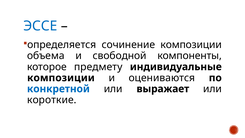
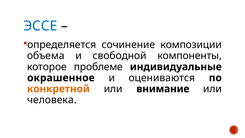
предмету: предмету -> проблеме (98, 67)
композиции: композиции -> окрашенное (61, 78)
конкретной colour: blue -> orange (58, 89)
выражает: выражает -> внимание (163, 89)
короткие: короткие -> человека (52, 100)
